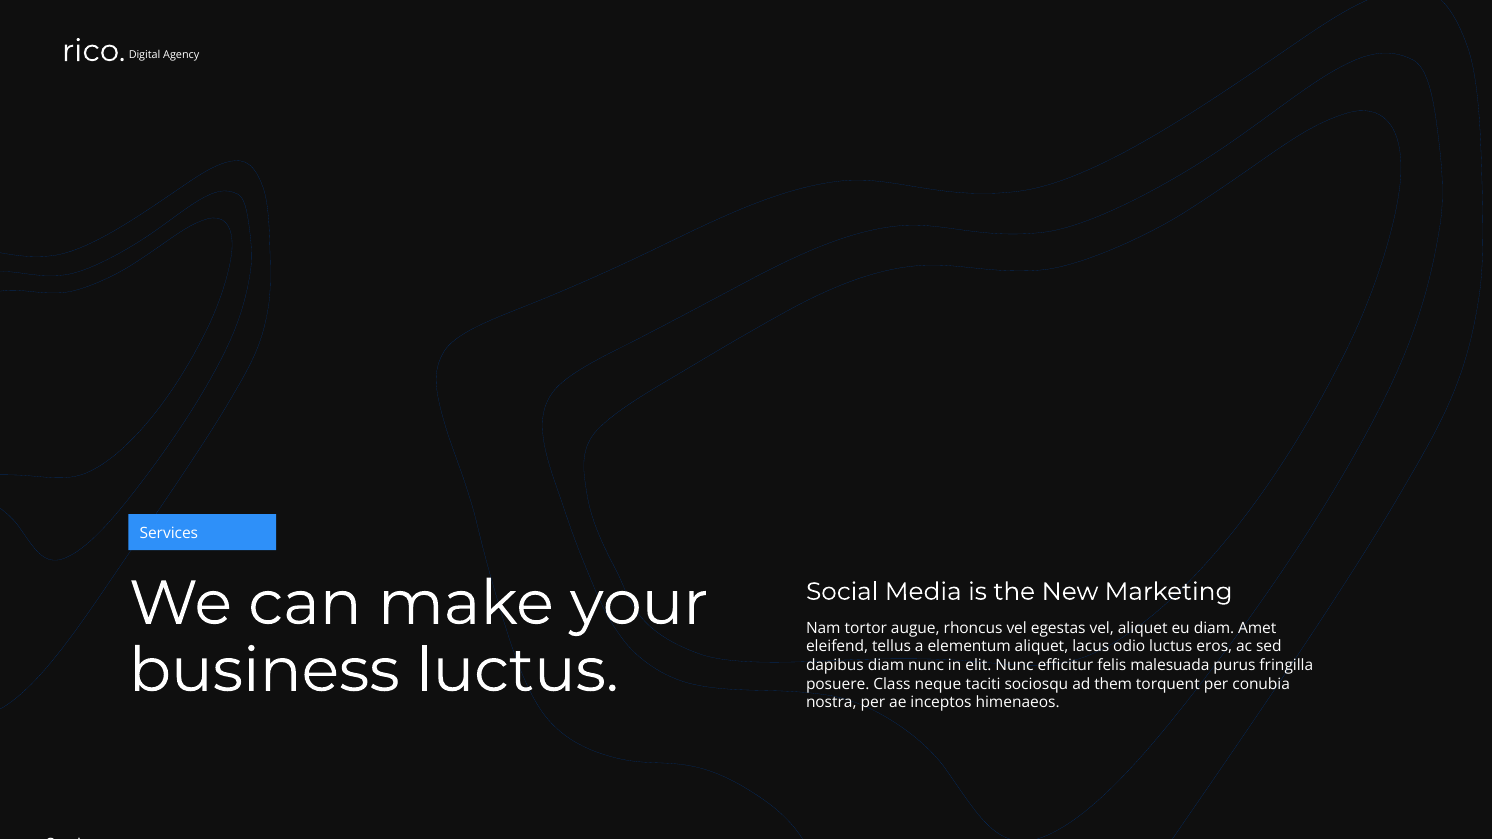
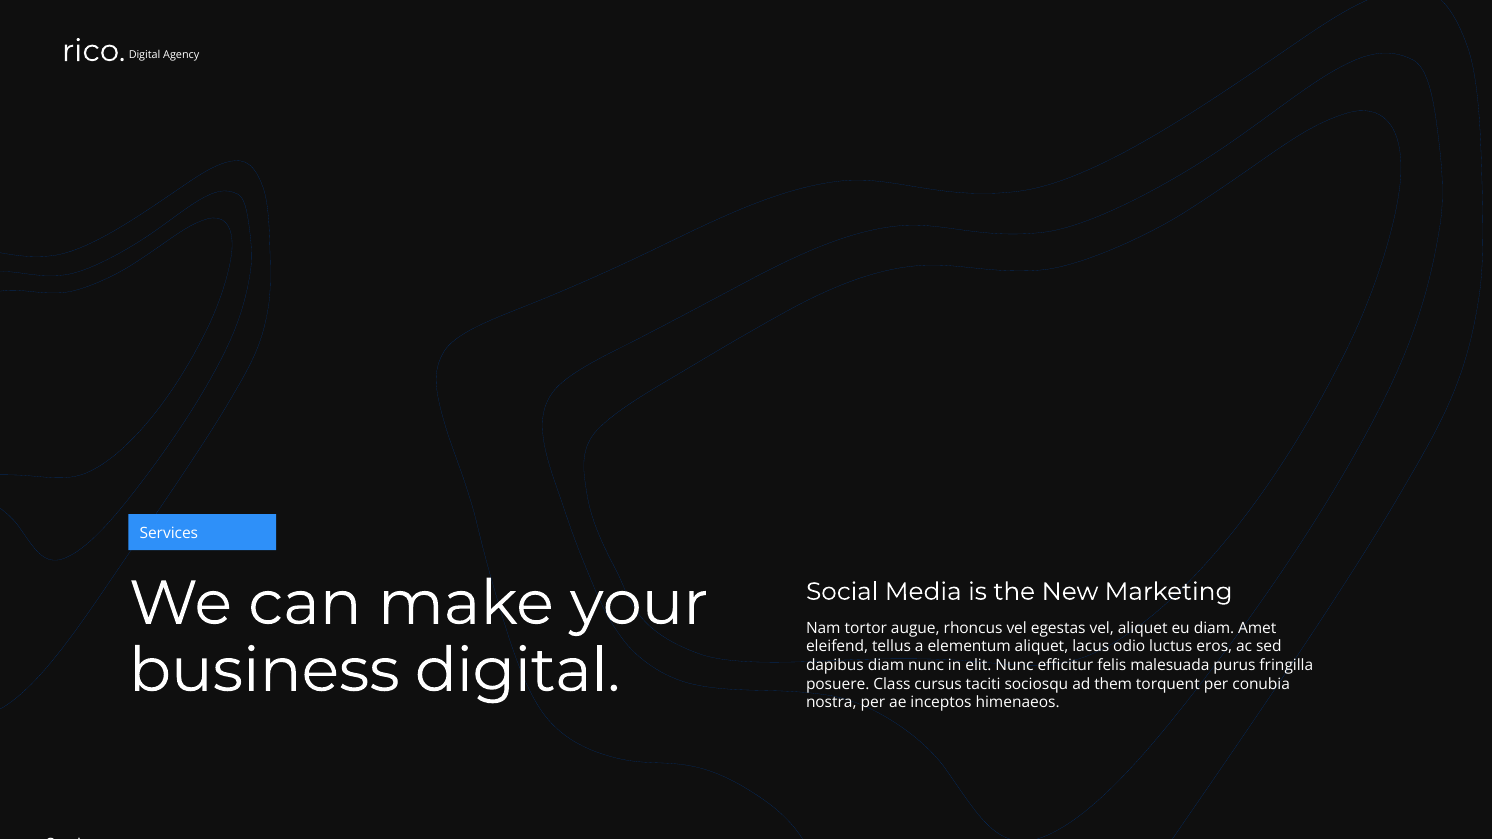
business luctus: luctus -> digital (518, 671)
neque: neque -> cursus (938, 684)
